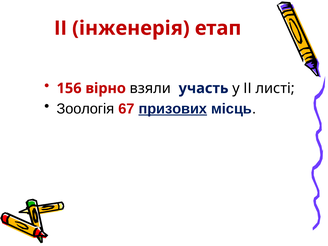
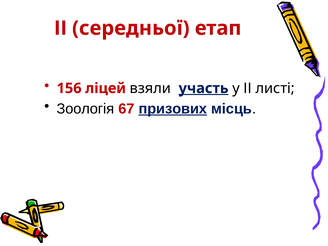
інженерія: інженерія -> середньої (131, 28)
вірно: вірно -> ліцей (106, 88)
участь underline: none -> present (204, 88)
